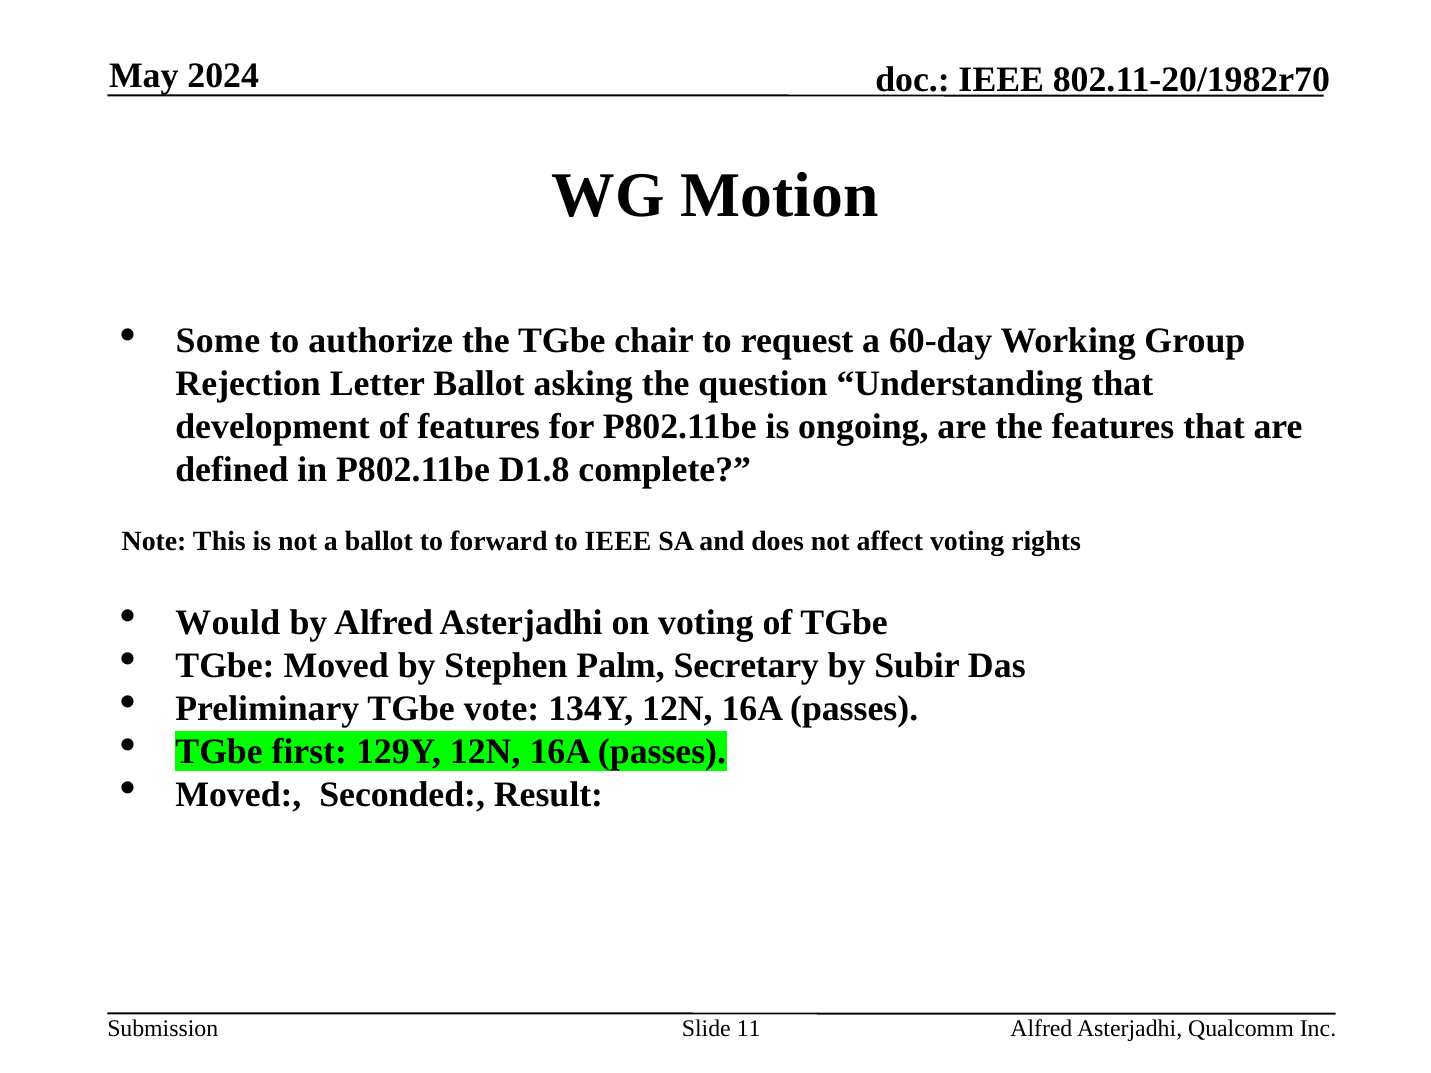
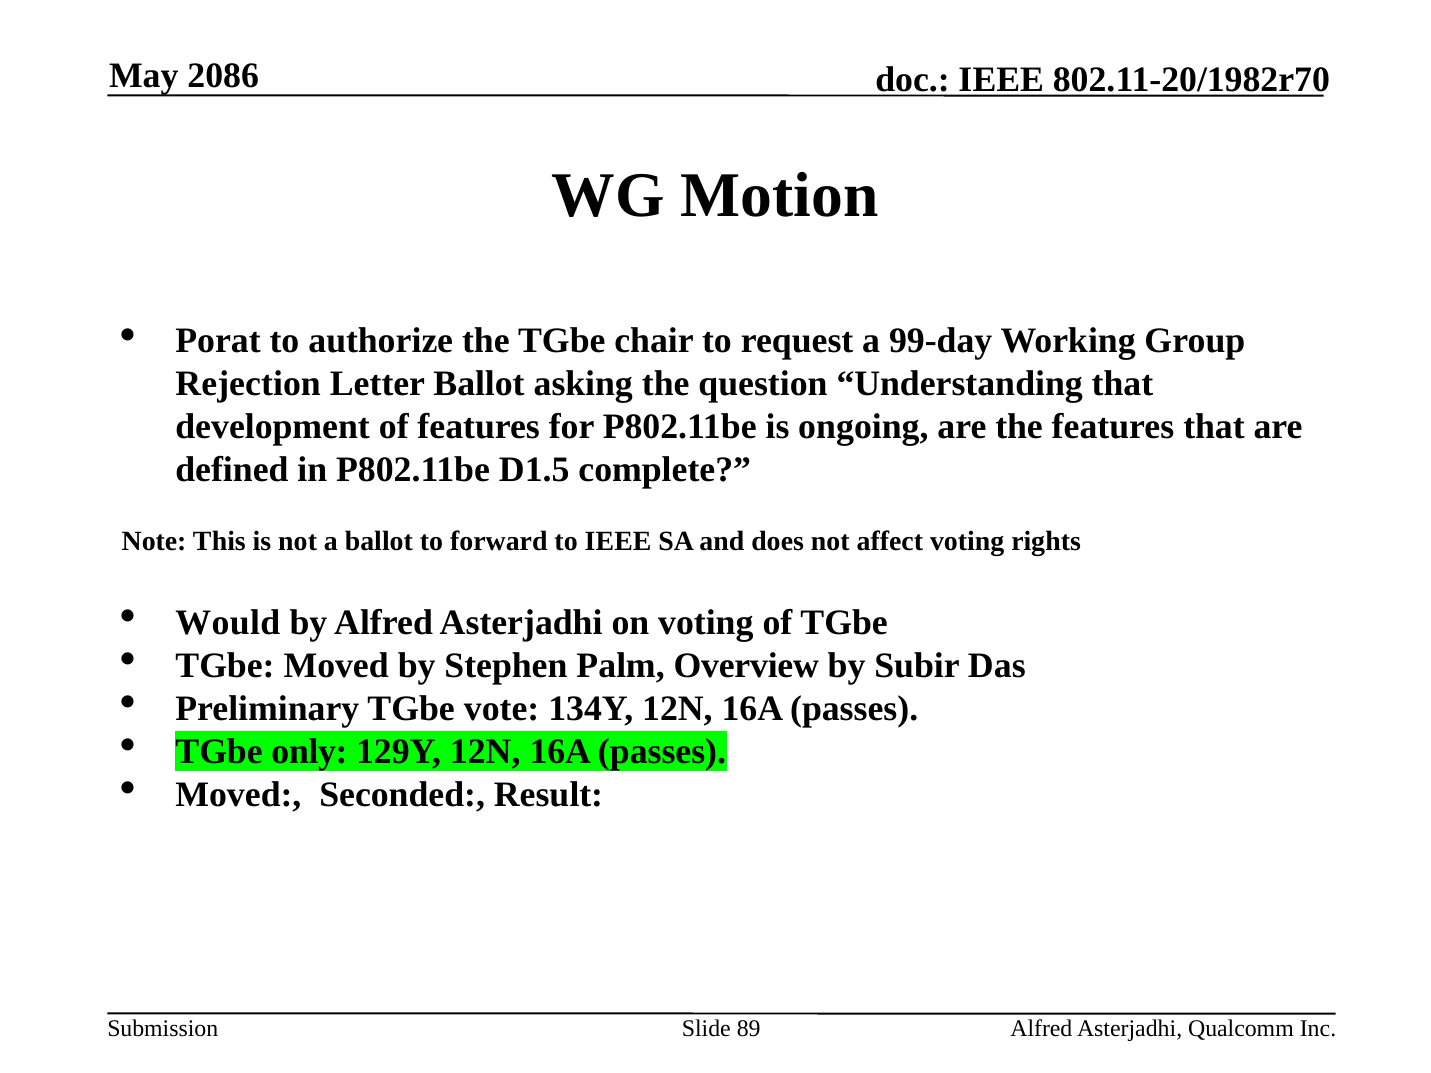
2024: 2024 -> 2086 (223, 76)
Some: Some -> Porat (218, 341)
60-day: 60-day -> 99-day (941, 341)
D1.8: D1.8 -> D1.5 (534, 470)
Secretary: Secretary -> Overview (746, 666)
first: first -> only (310, 751)
11: 11 -> 89 (749, 1029)
